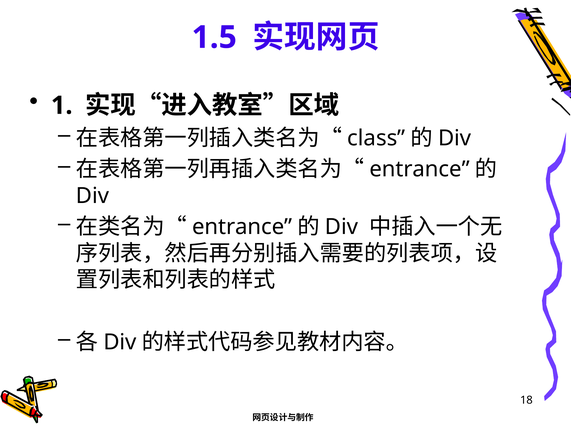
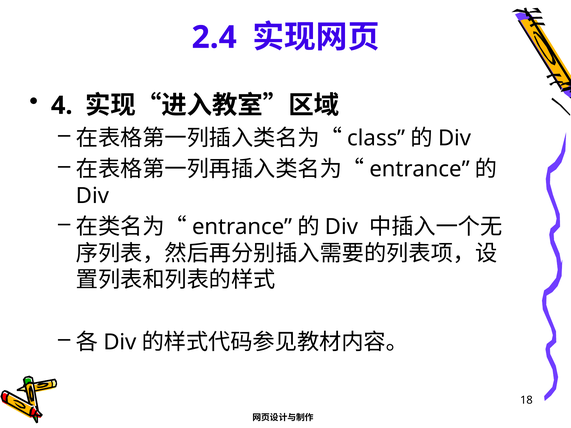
1.5: 1.5 -> 2.4 (214, 37)
1: 1 -> 4 (62, 106)
